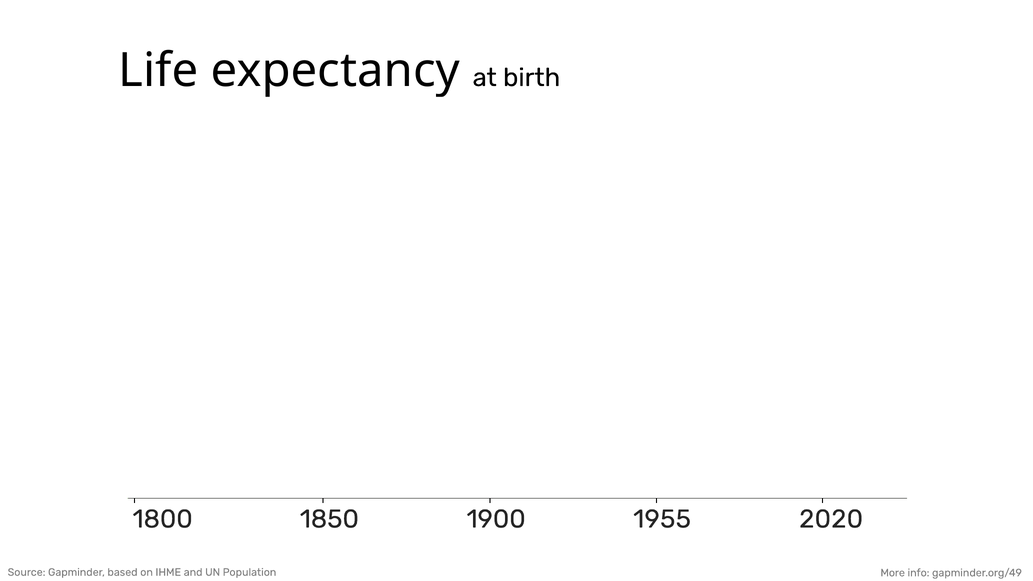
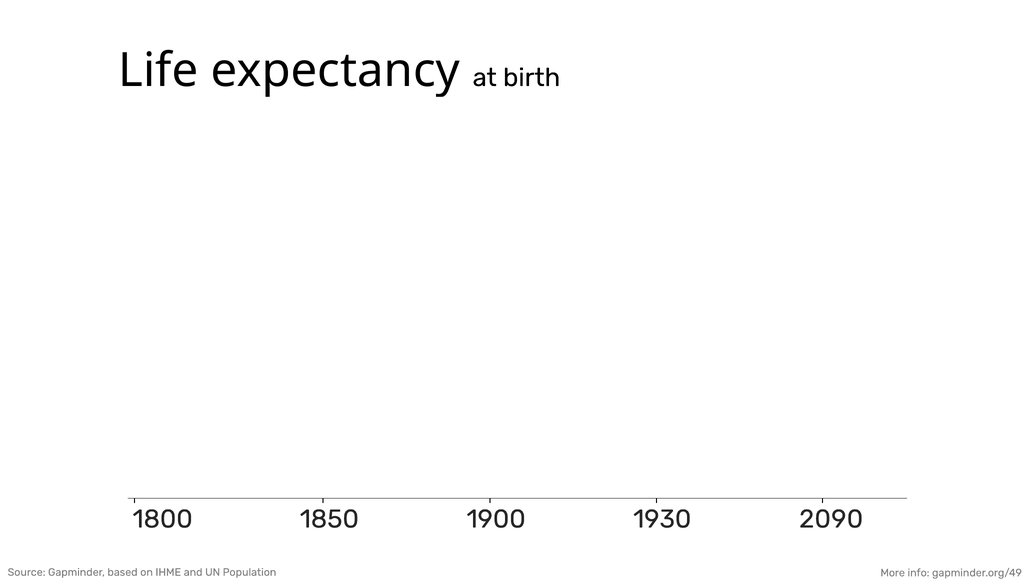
1955: 1955 -> 1930 (662, 519)
2020: 2020 -> 2090 (831, 519)
